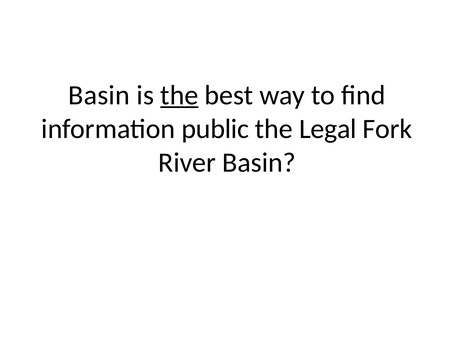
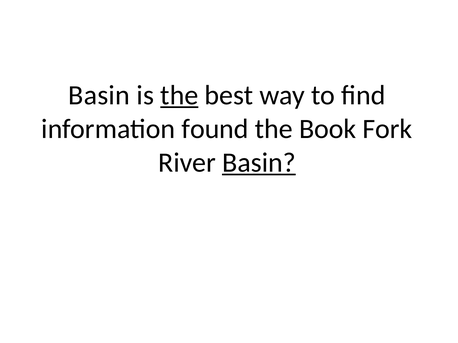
public: public -> found (215, 129)
Legal: Legal -> Book (328, 129)
Basin underline: none -> present (259, 163)
